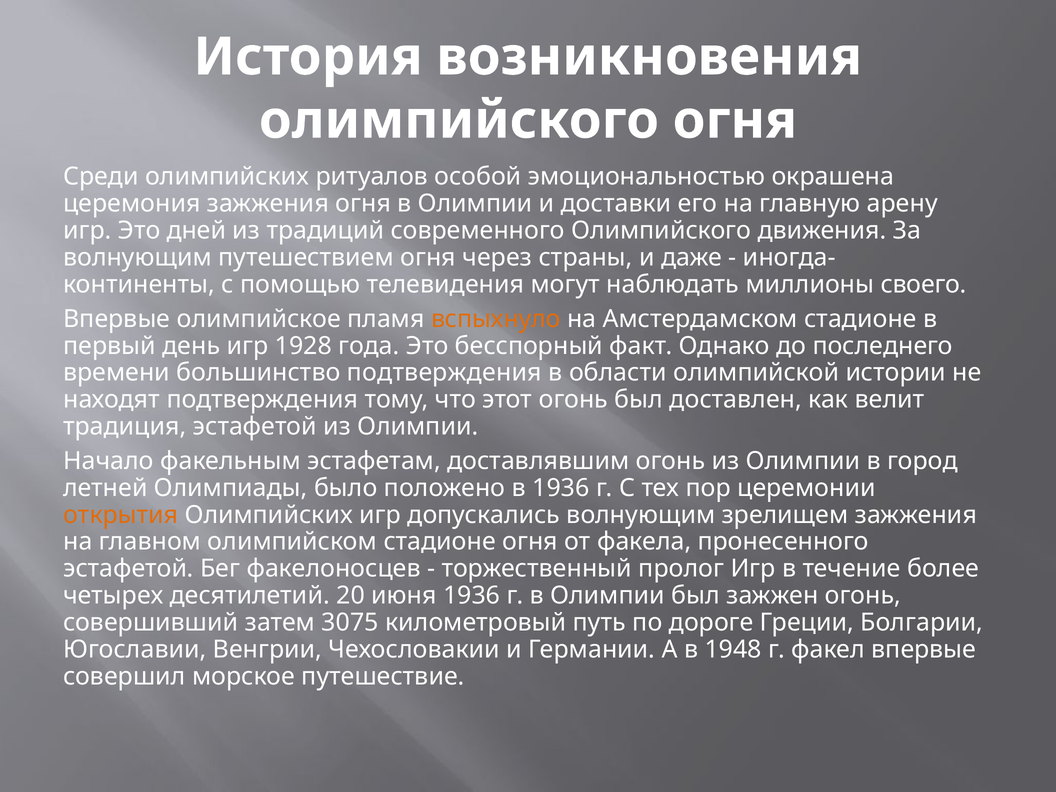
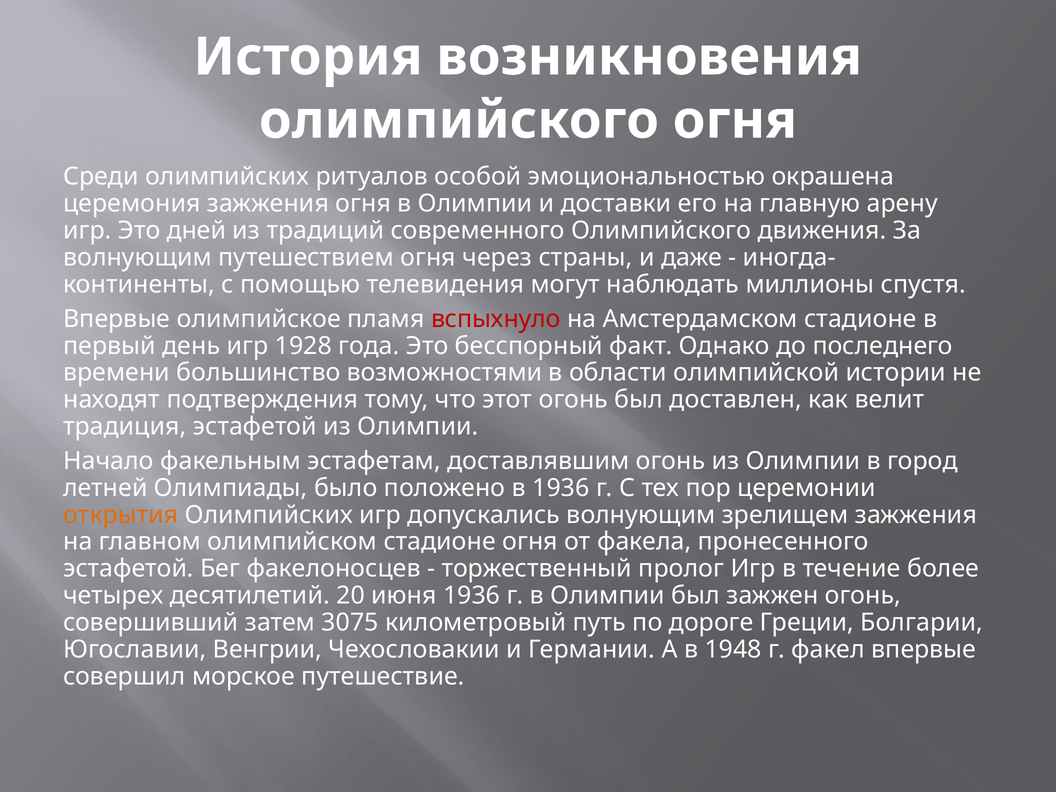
своего: своего -> спустя (923, 284)
вспыхнуло colour: orange -> red (496, 319)
большинство подтверждения: подтверждения -> возможностями (444, 373)
